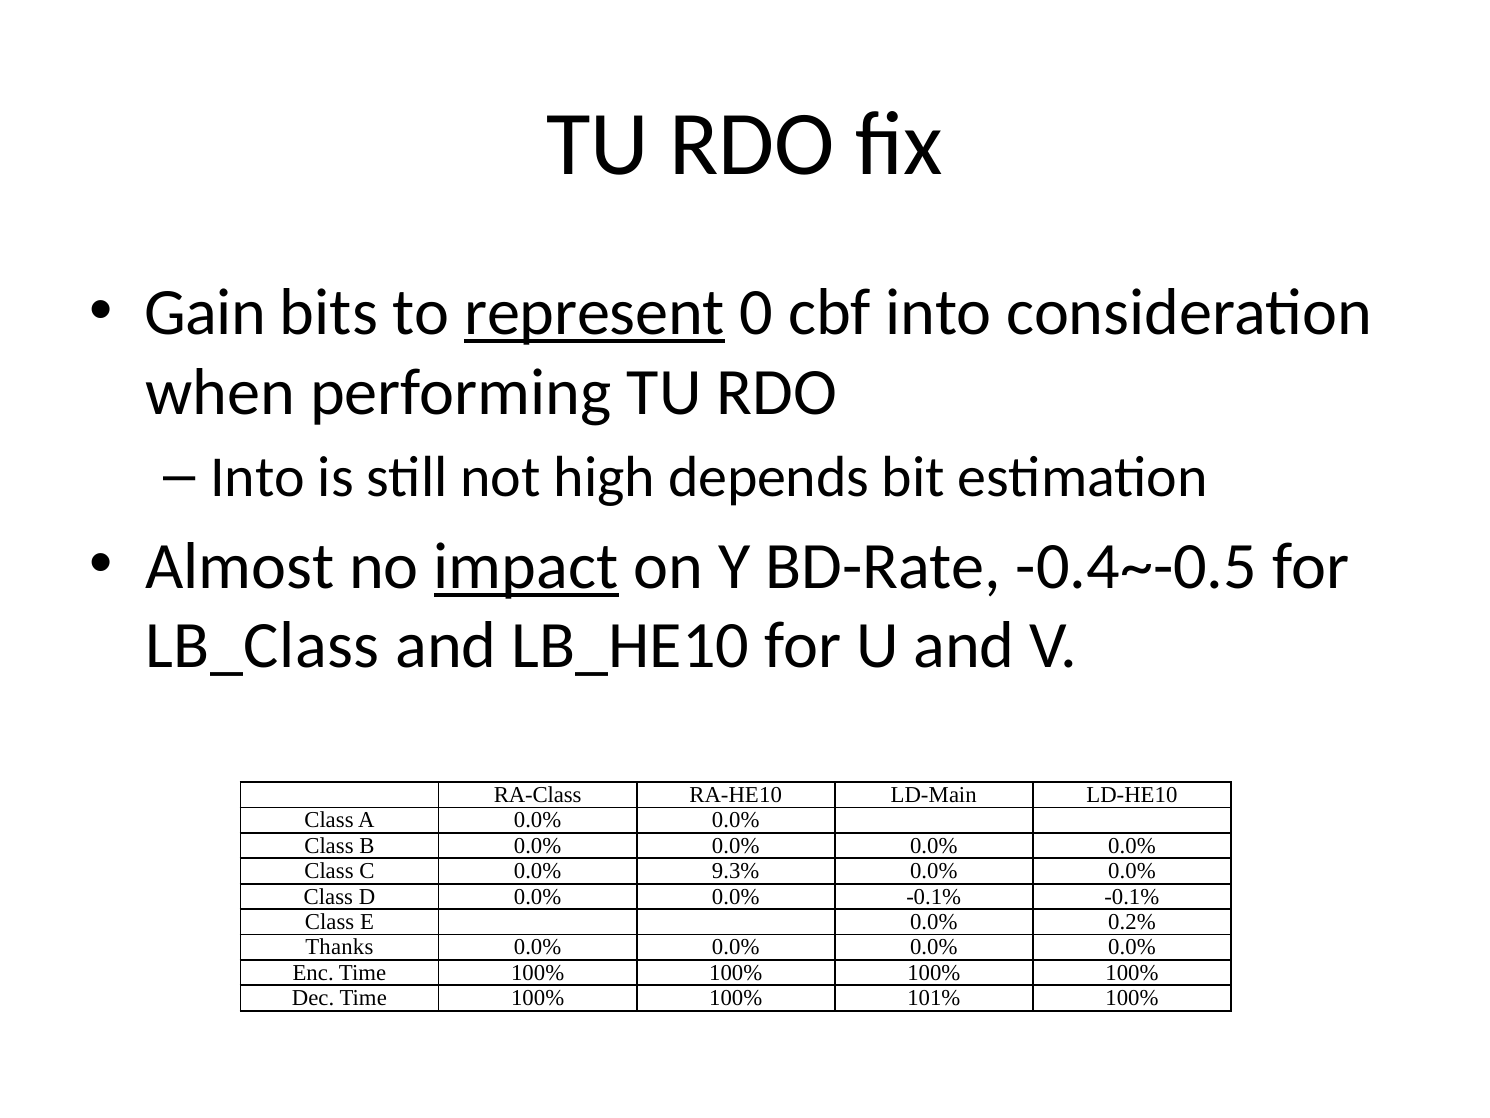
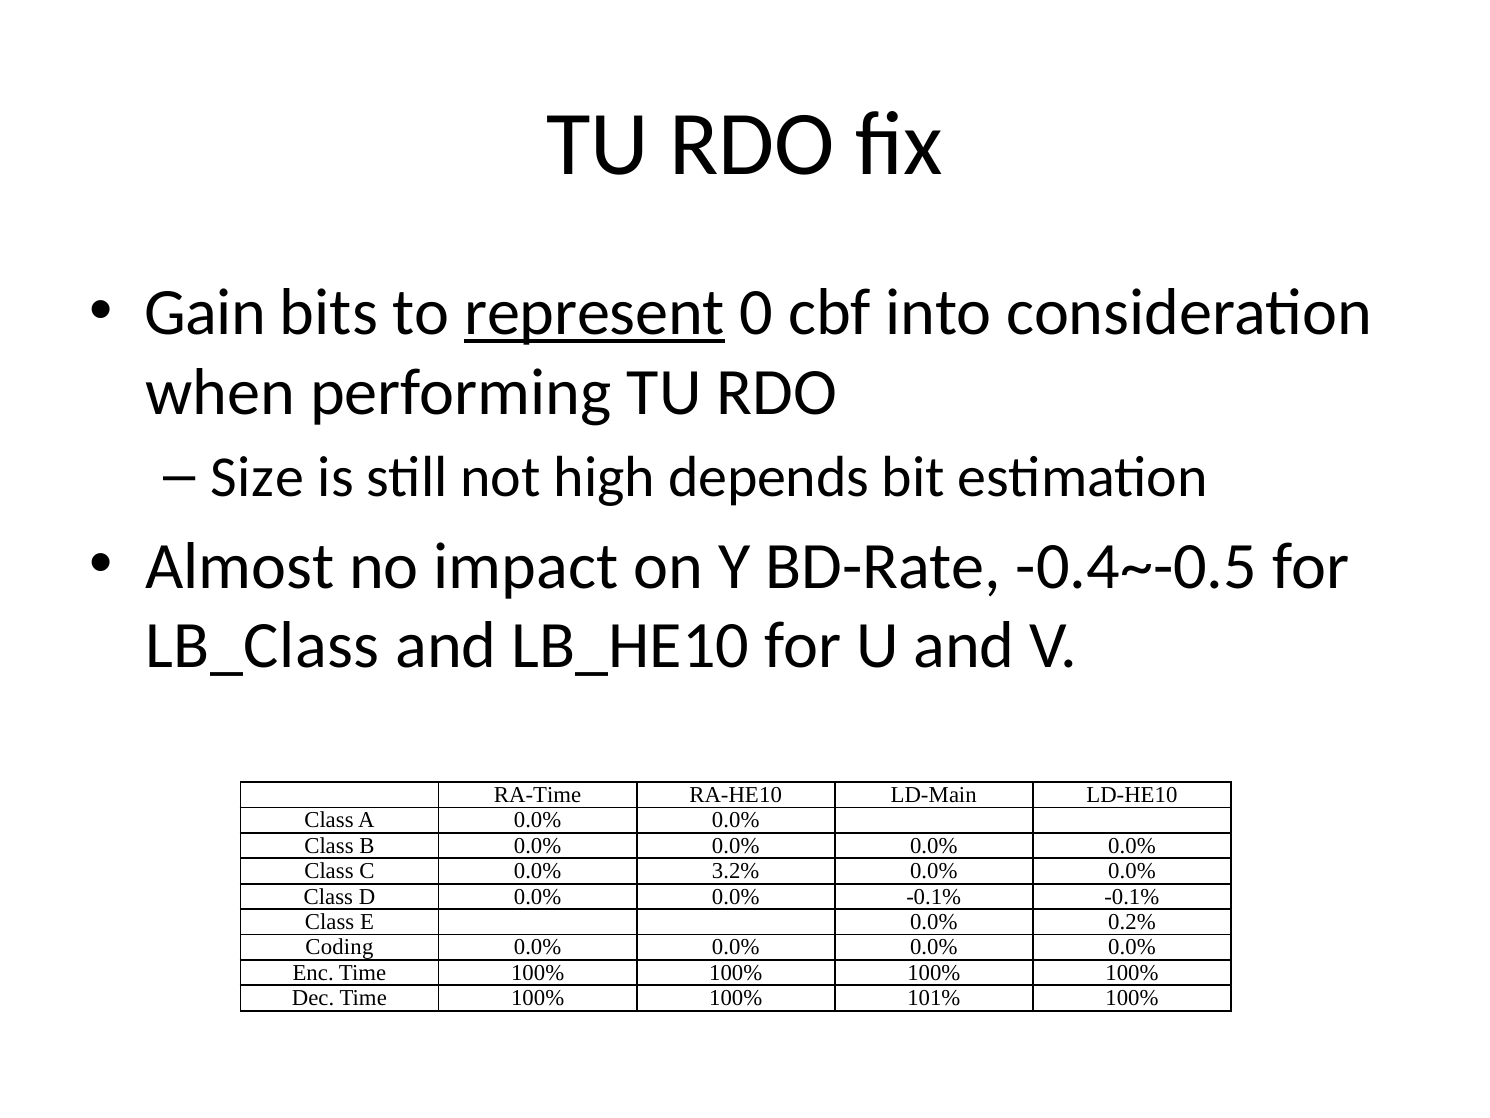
Into: Into -> Size (257, 478)
impact underline: present -> none (526, 566)
RA-Class: RA-Class -> RA-Time (538, 795)
9.3%: 9.3% -> 3.2% (736, 871)
Thanks: Thanks -> Coding (339, 947)
